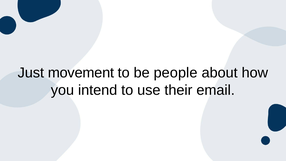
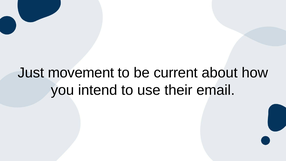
people: people -> current (176, 73)
